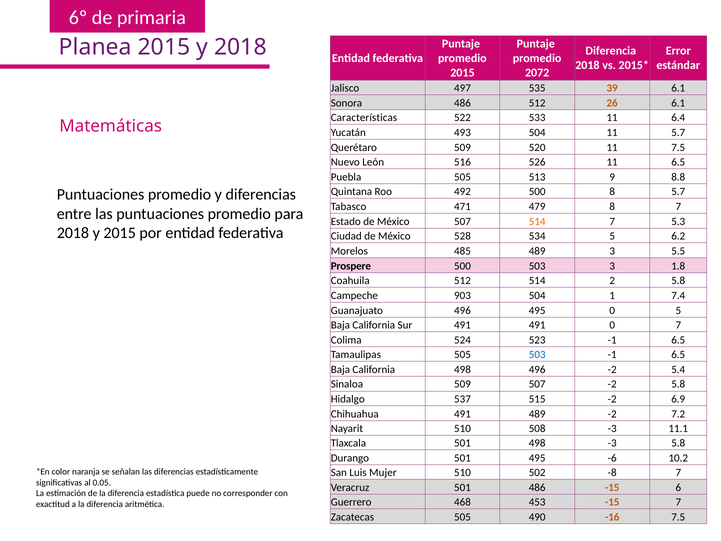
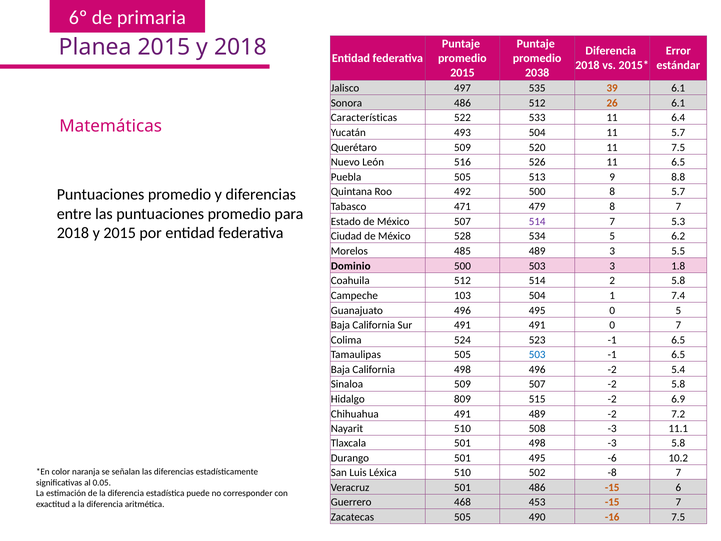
2072: 2072 -> 2038 (537, 73)
514 colour: orange -> purple (537, 221)
Prospere: Prospere -> Dominio (351, 266)
903: 903 -> 103 (462, 295)
537: 537 -> 809 (462, 399)
Mujer: Mujer -> Léxica (383, 472)
